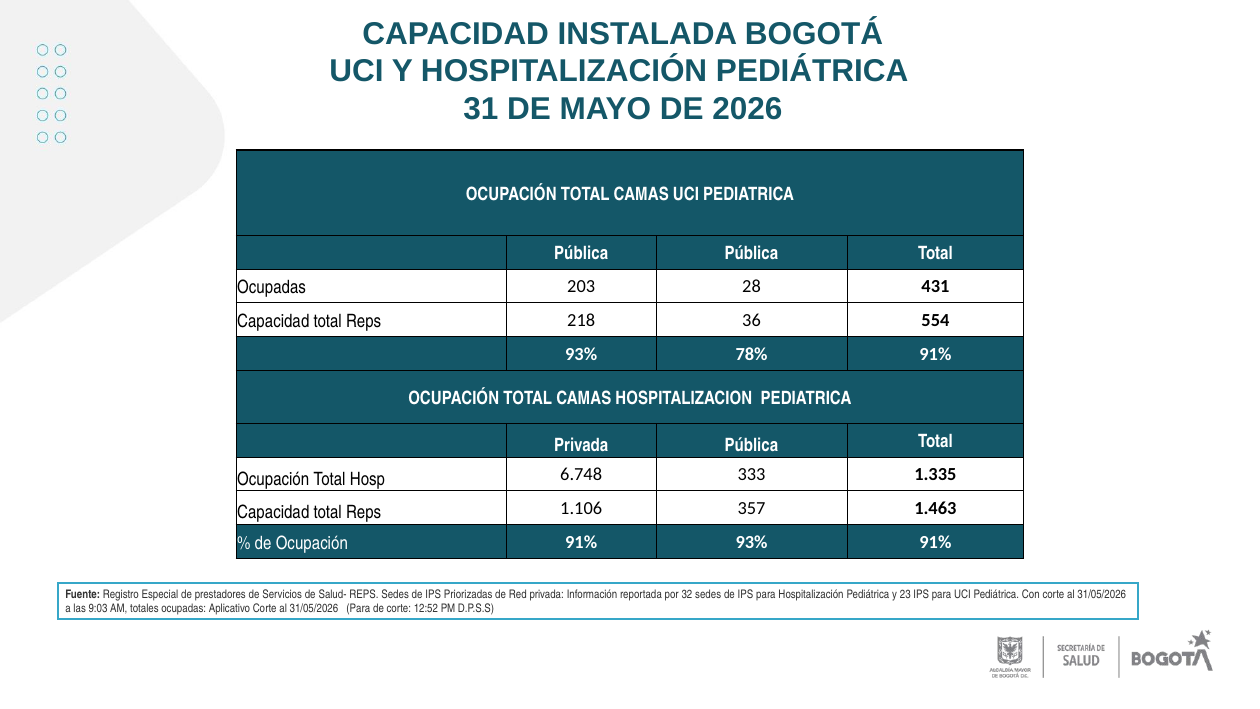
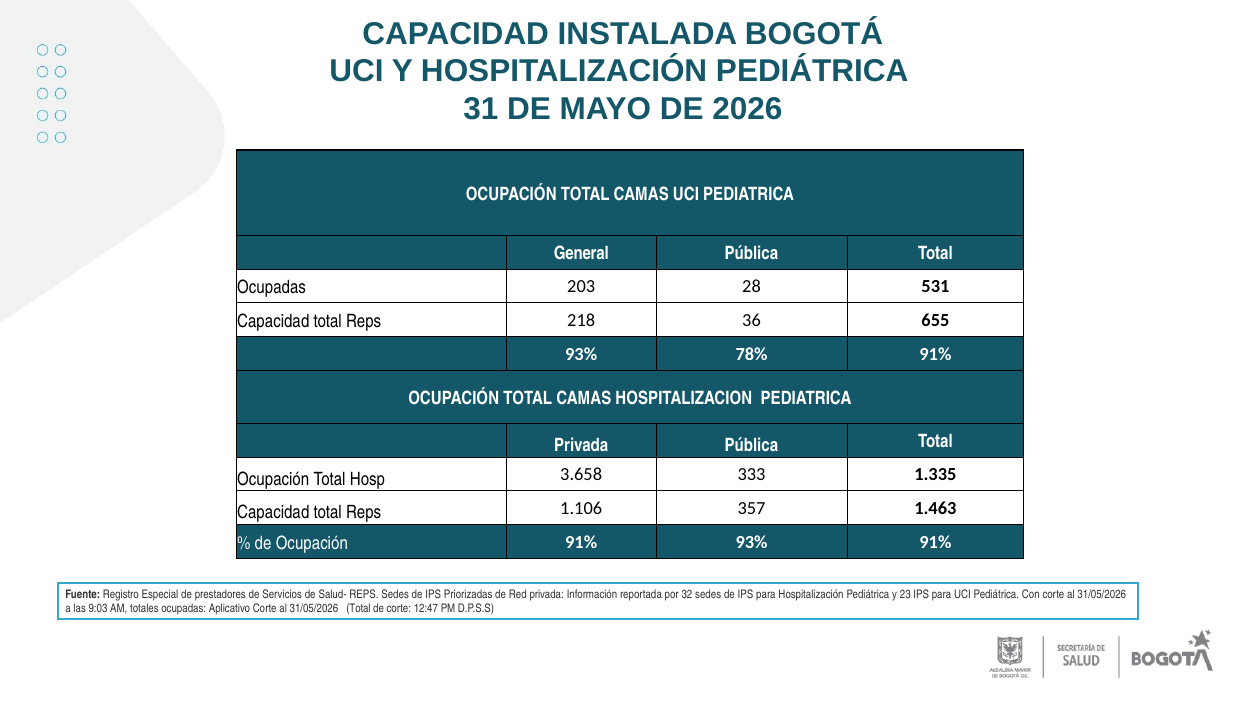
Pública: Pública -> General (581, 254)
431: 431 -> 531 (935, 286)
554: 554 -> 655 (935, 320)
6.748: 6.748 -> 3.658 (581, 474)
31/05/2026 Para: Para -> Total (358, 609)
12:52: 12:52 -> 12:47 (426, 609)
